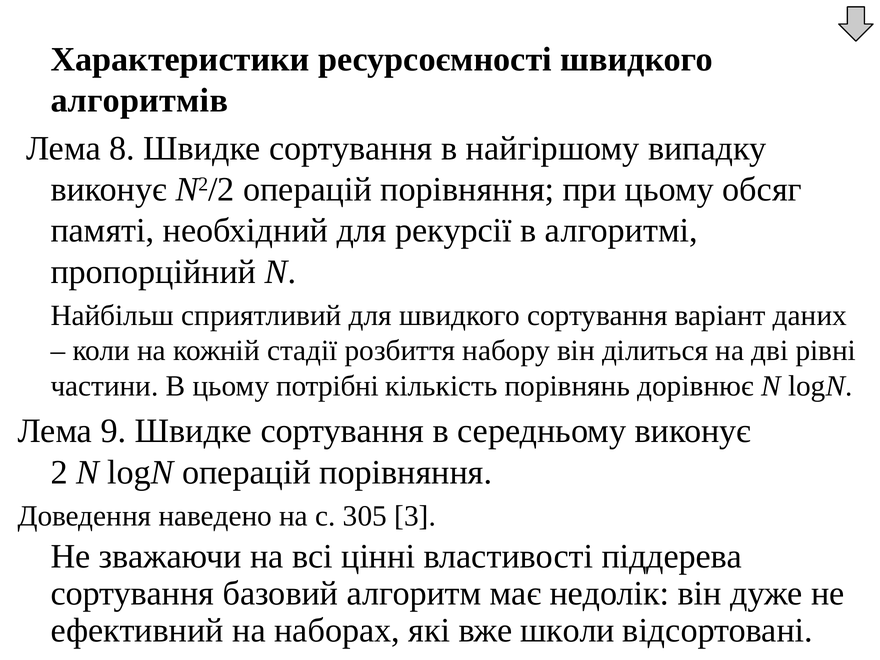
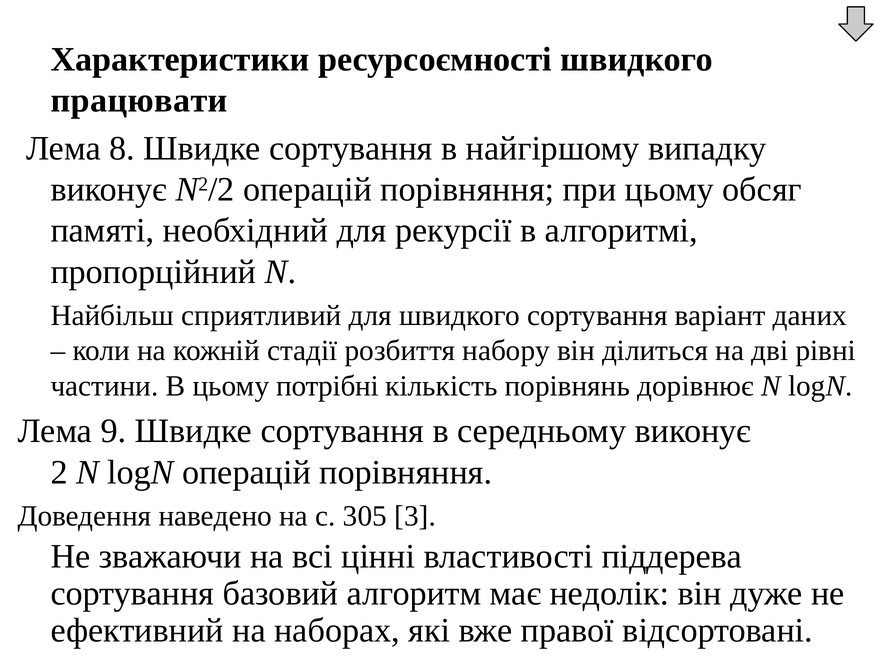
алгоритмів: алгоритмів -> працювати (139, 101)
школи: школи -> правої (567, 631)
